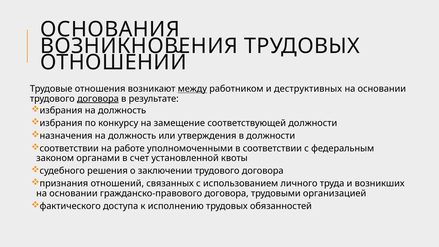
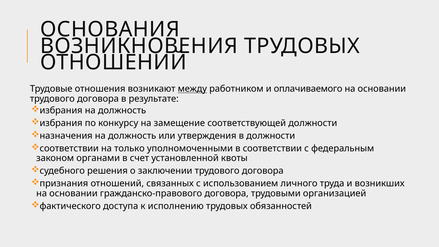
деструктивных: деструктивных -> оплачиваемого (308, 89)
договора underline: present -> none (98, 99)
работе: работе -> только (129, 148)
